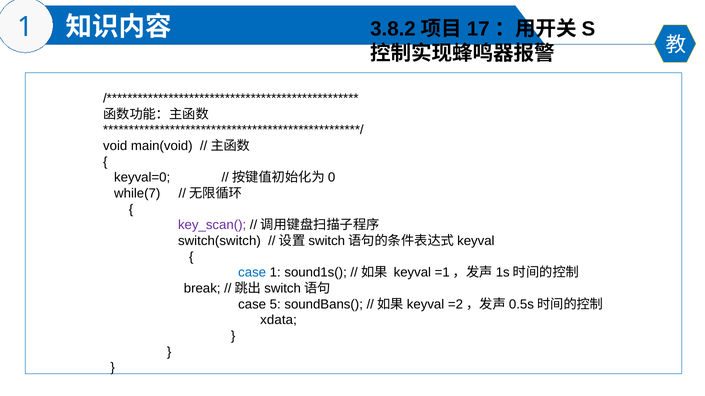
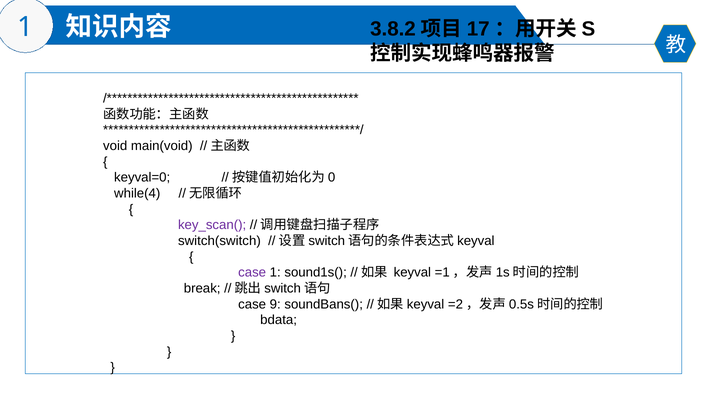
while(7: while(7 -> while(4 (137, 194)
case colour: blue -> purple (252, 273)
5: 5 -> 9 (275, 305)
xdata: xdata -> bdata (279, 321)
